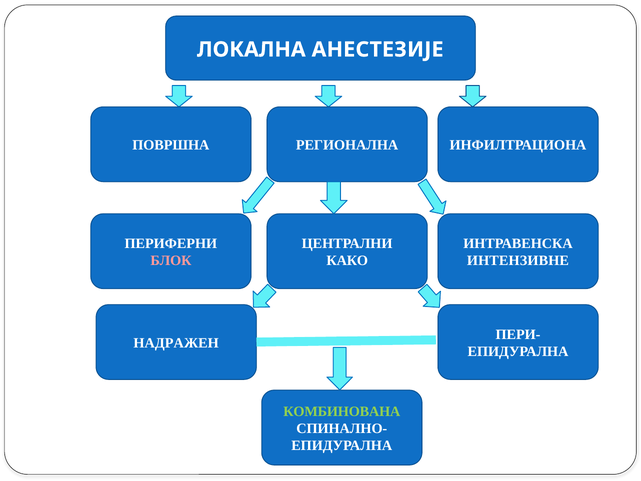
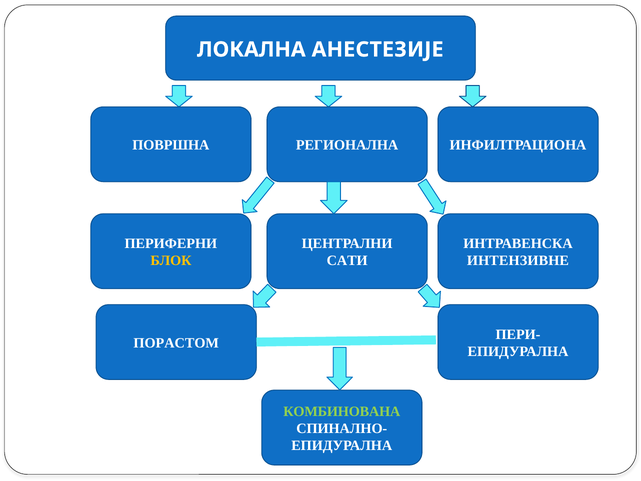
БЛОК colour: pink -> yellow (171, 261)
КАКО: КАКО -> САТИ (347, 261)
НАДРАЖЕН: НАДРАЖЕН -> ПОРАСТОМ (176, 343)
